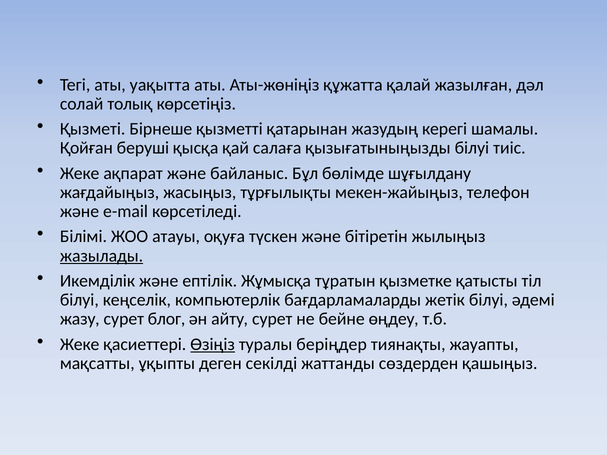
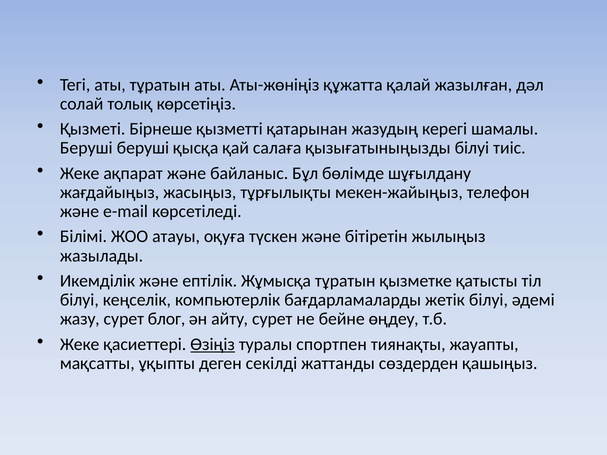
аты уақытта: уақытта -> тұратын (160, 85)
Қойған: Қойған -> Беруші (86, 148)
жазылады underline: present -> none (102, 256)
беріңдер: беріңдер -> спортпен (332, 344)
